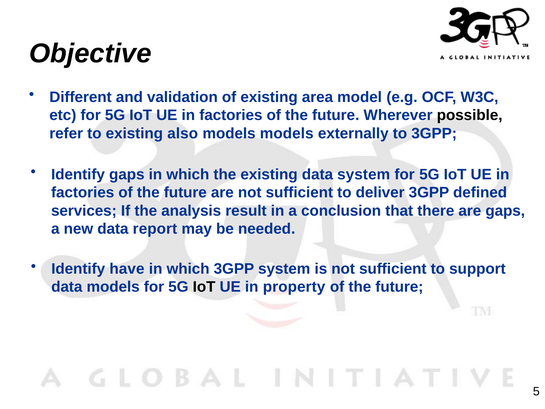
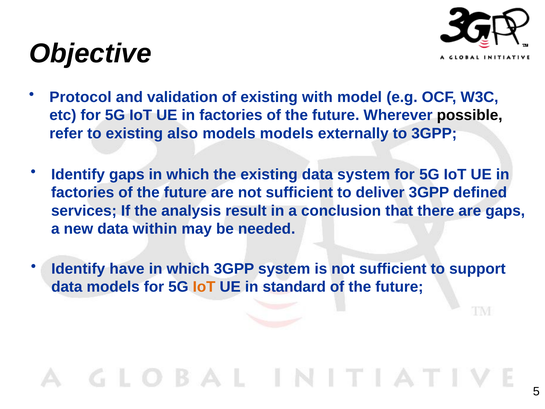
Different: Different -> Protocol (80, 97)
area: area -> with (317, 97)
report: report -> within (155, 229)
IoT colour: black -> orange (204, 287)
property: property -> standard (294, 287)
